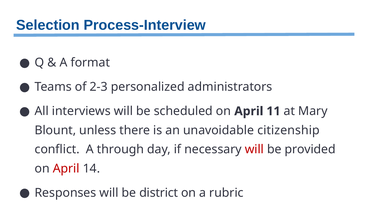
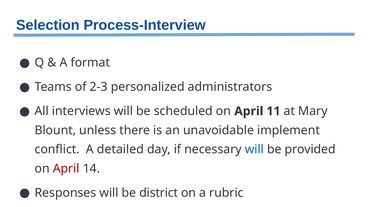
citizenship: citizenship -> implement (289, 130)
through: through -> detailed (120, 149)
will colour: red -> blue (254, 149)
